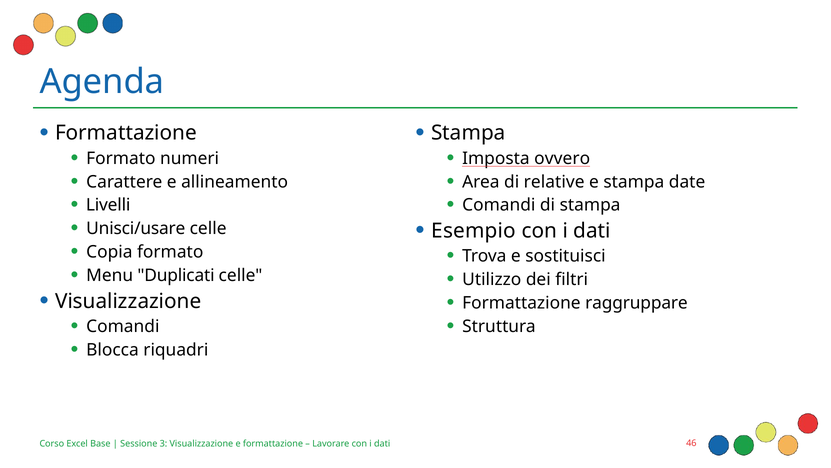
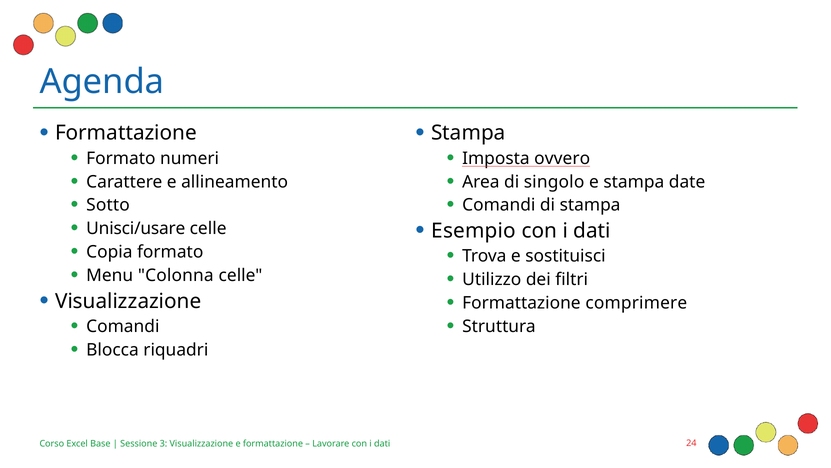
relative: relative -> singolo (554, 182)
Livelli: Livelli -> Sotto (108, 205)
Duplicati: Duplicati -> Colonna (176, 275)
raggruppare: raggruppare -> comprimere (636, 303)
46: 46 -> 24 (691, 442)
